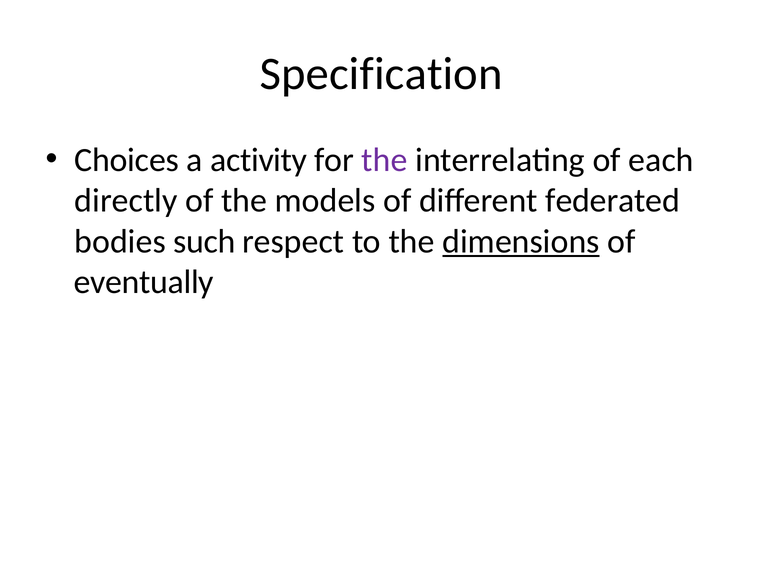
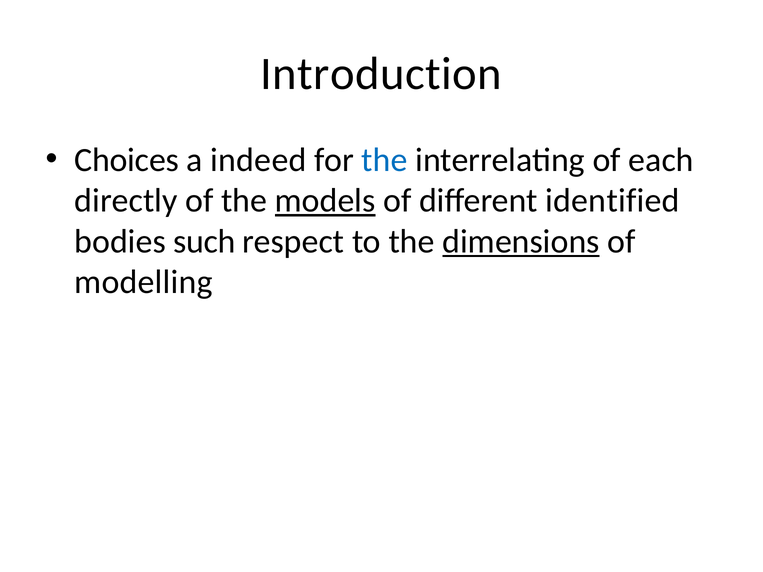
Specification: Specification -> Introduction (381, 74)
activity: activity -> indeed (258, 160)
the colour: purple -> blue (384, 160)
models underline: none -> present (325, 201)
federated: federated -> identified (612, 201)
eventually: eventually -> modelling (143, 282)
